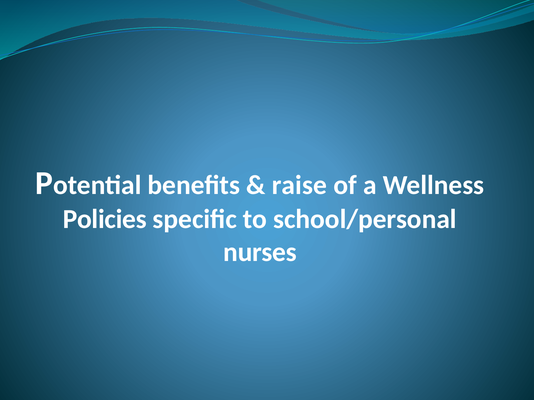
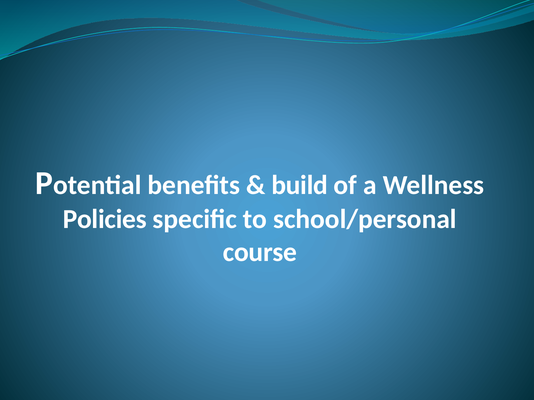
raise: raise -> build (300, 185)
nurses: nurses -> course (260, 252)
